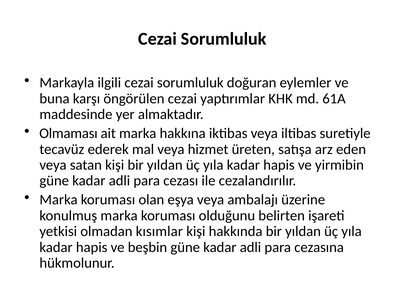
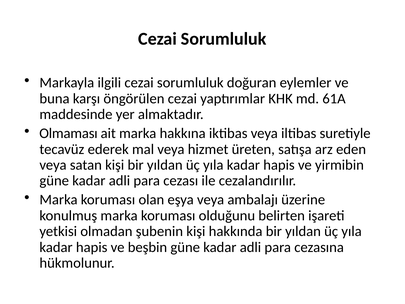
kısımlar: kısımlar -> şubenin (159, 231)
